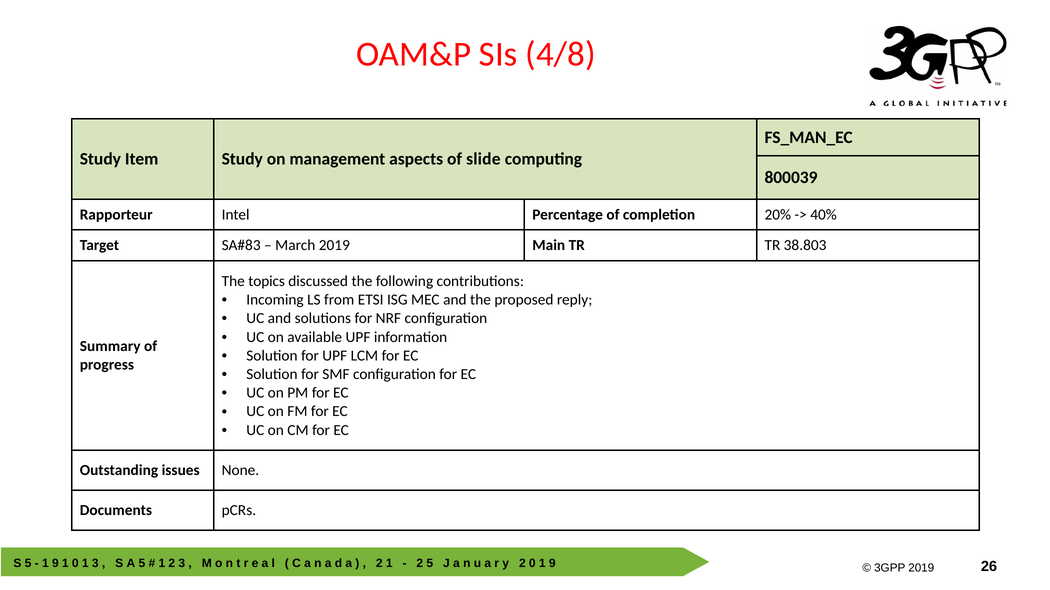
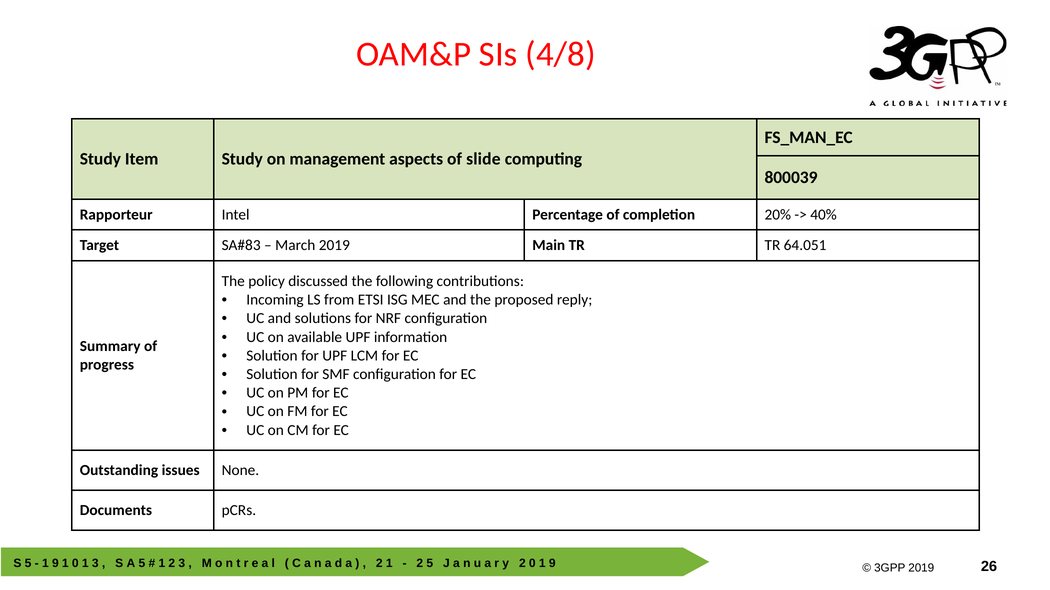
38.803: 38.803 -> 64.051 (805, 246)
topics: topics -> policy (267, 281)
